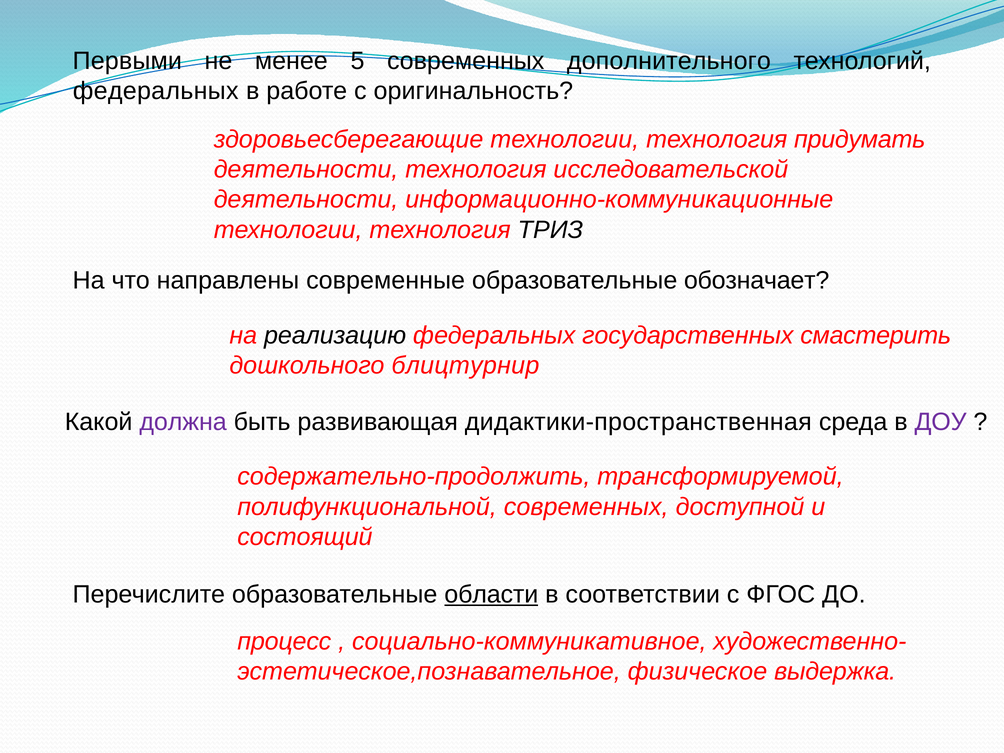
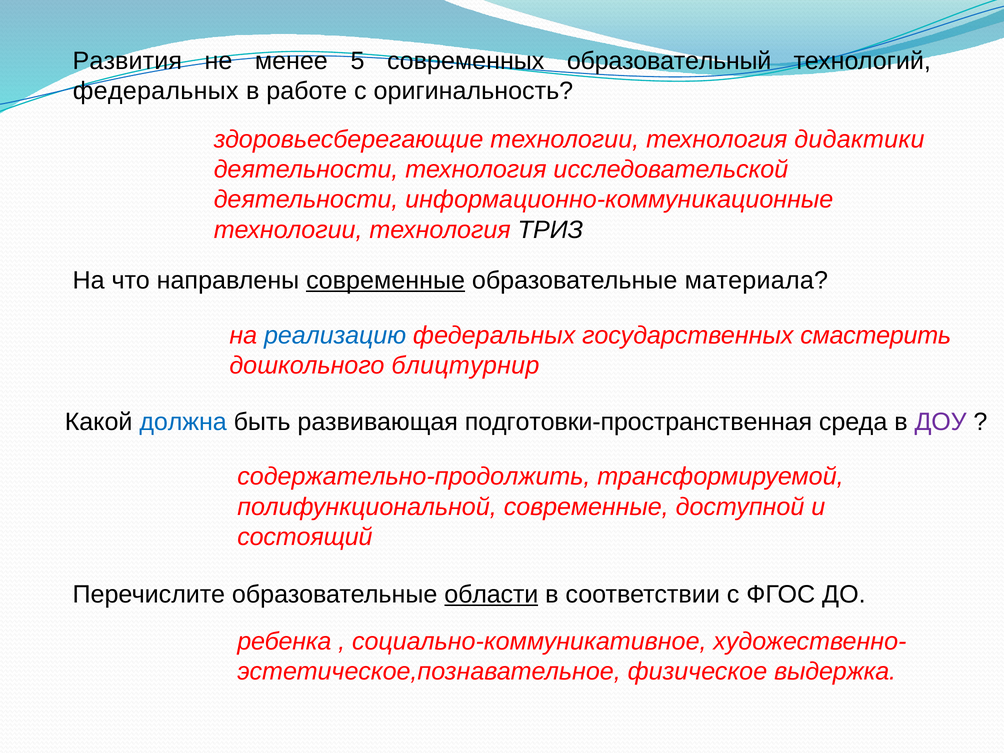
Первыми: Первыми -> Развития (127, 61)
дополнительного: дополнительного -> образовательный (669, 61)
придумать: придумать -> дидактики (859, 139)
современные underline: none -> present (386, 281)
обозначает: обозначает -> материала (756, 281)
реализацию colour: black -> blue (335, 335)
должна colour: purple -> blue (183, 422)
дидактики-пространственная: дидактики-пространственная -> подготовки-пространственная (638, 422)
полифункциональной современных: современных -> современные (586, 507)
процесс: процесс -> ребенка (284, 641)
